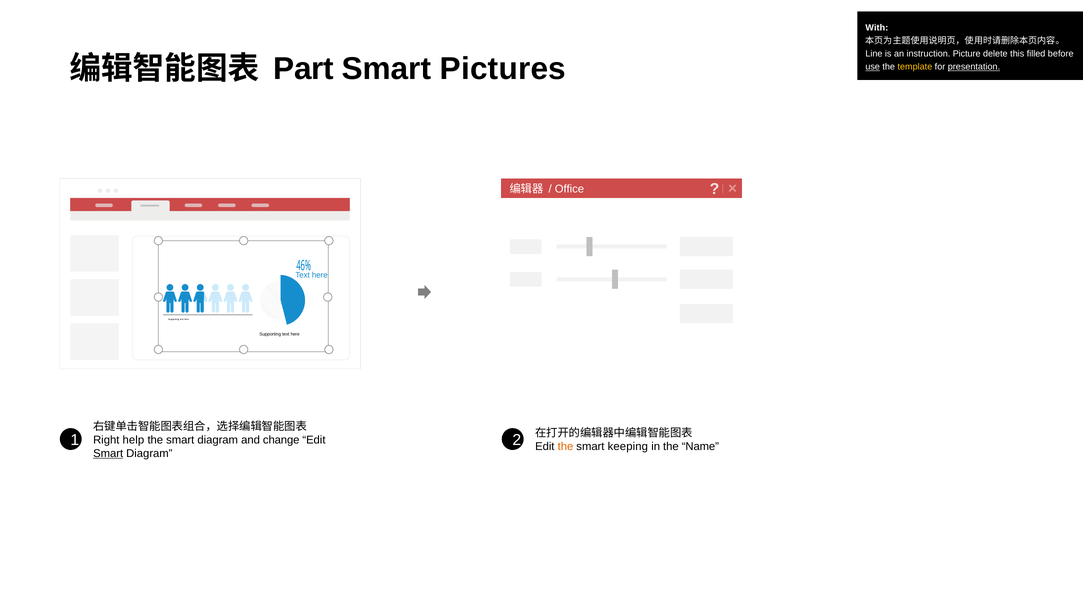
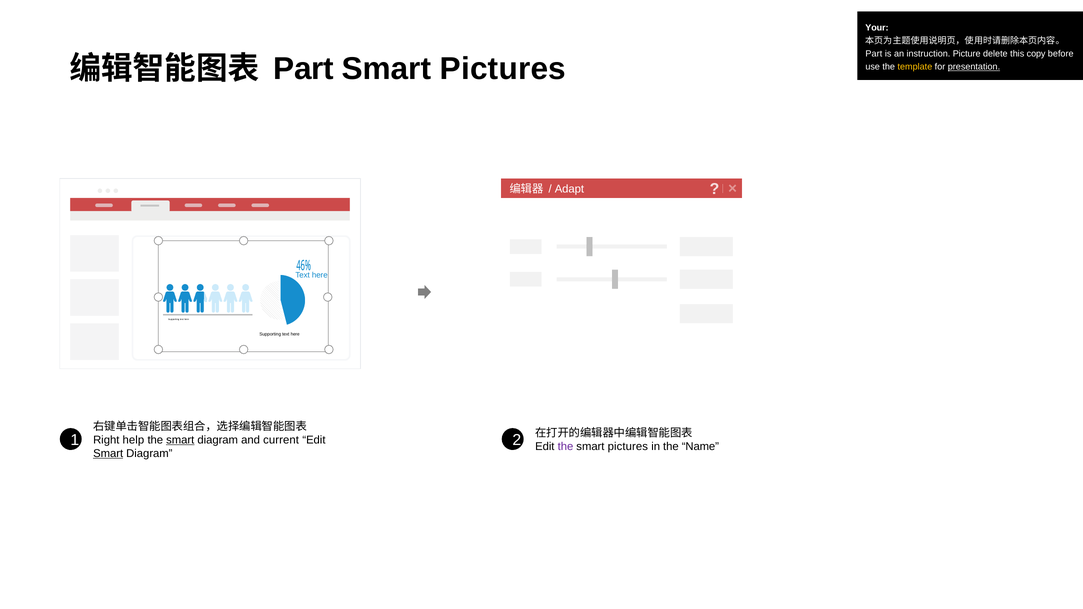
With: With -> Your (877, 28)
Line: Line -> Part (874, 54)
filled: filled -> copy (1036, 54)
use underline: present -> none (873, 67)
Office: Office -> Adapt (569, 189)
smart underline: none -> present (180, 440)
change: change -> current (281, 440)
the colour: orange -> purple (565, 447)
keeping: keeping -> pictures (628, 447)
